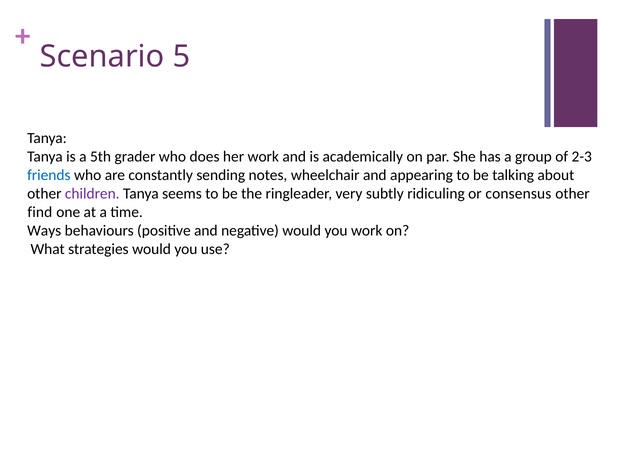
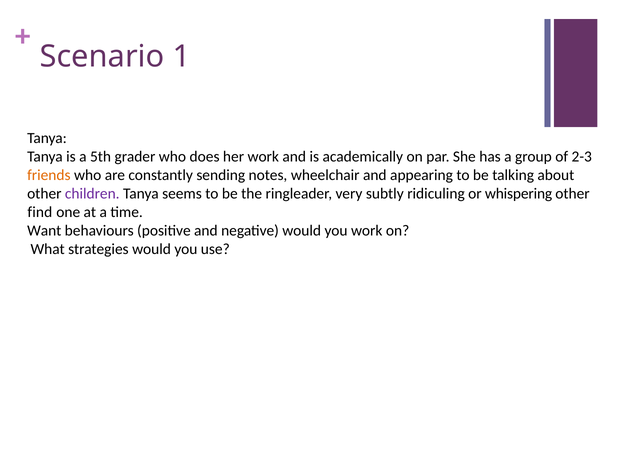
5: 5 -> 1 (181, 56)
friends colour: blue -> orange (49, 175)
consensus: consensus -> whispering (519, 193)
Ways: Ways -> Want (44, 230)
